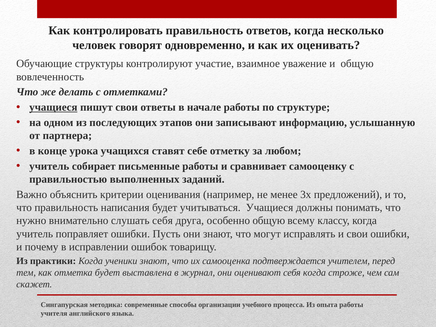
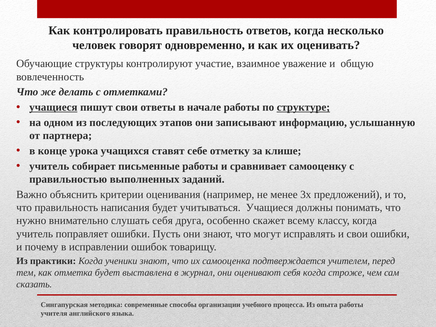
структуре underline: none -> present (303, 107)
любом: любом -> клише (283, 151)
особенно общую: общую -> скажет (269, 221)
скажет: скажет -> сказать (34, 284)
